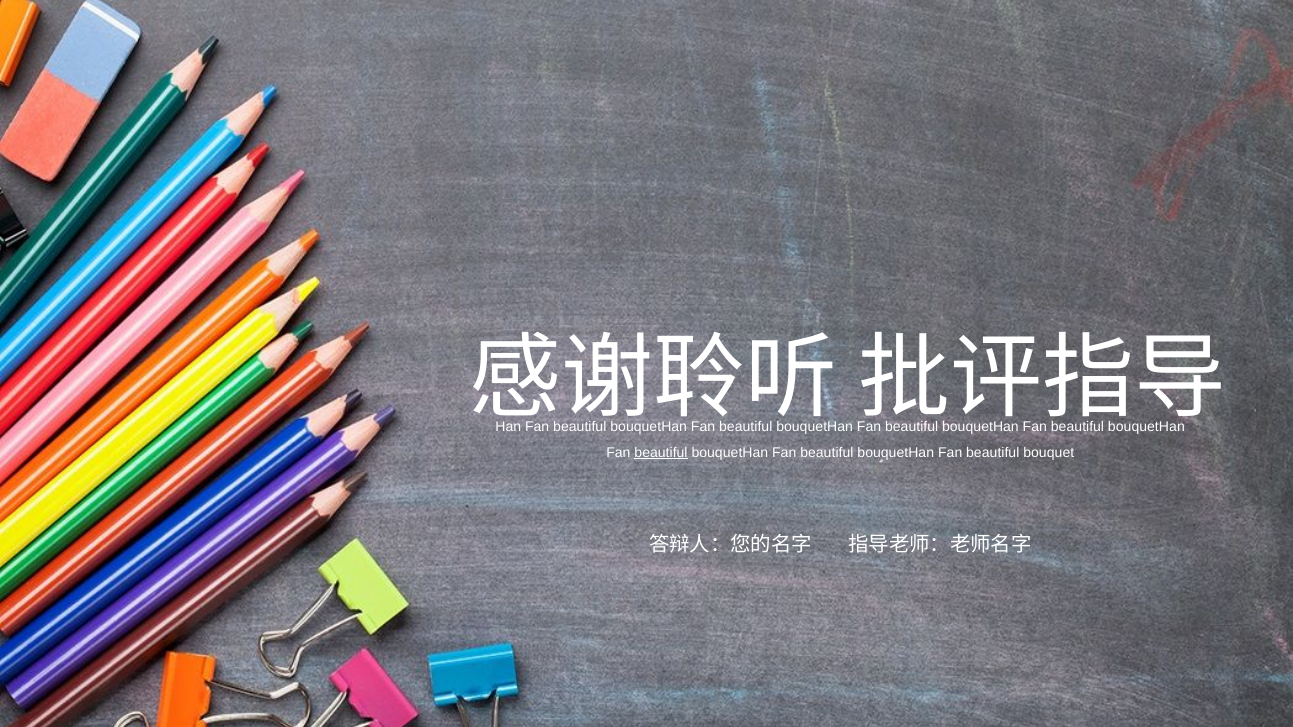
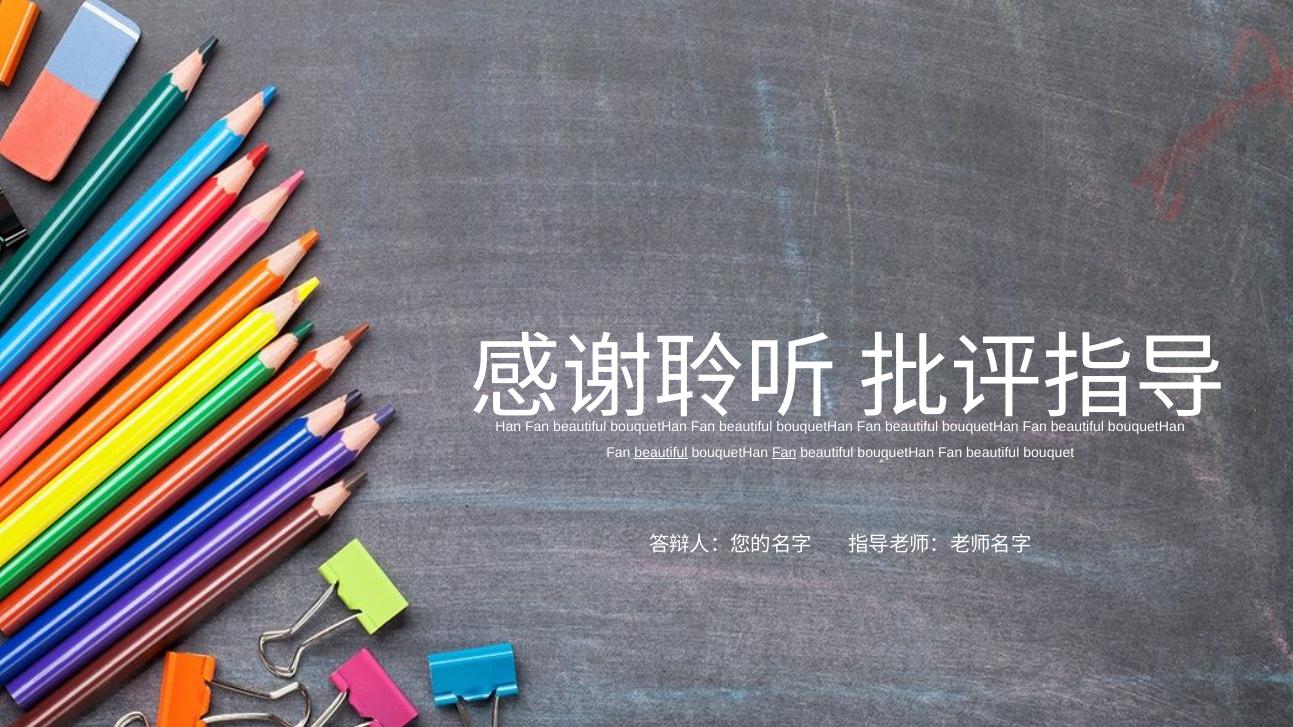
Fan underline: none -> present (784, 453)
